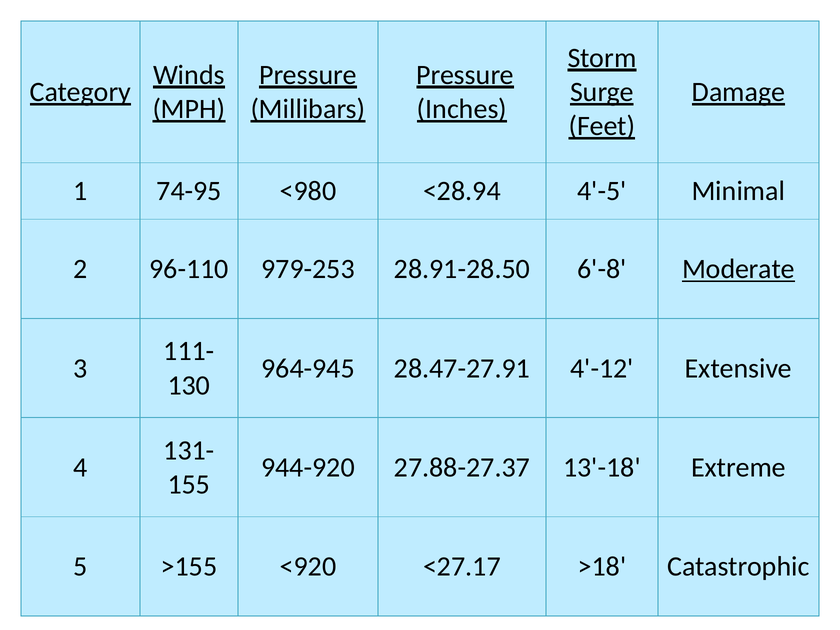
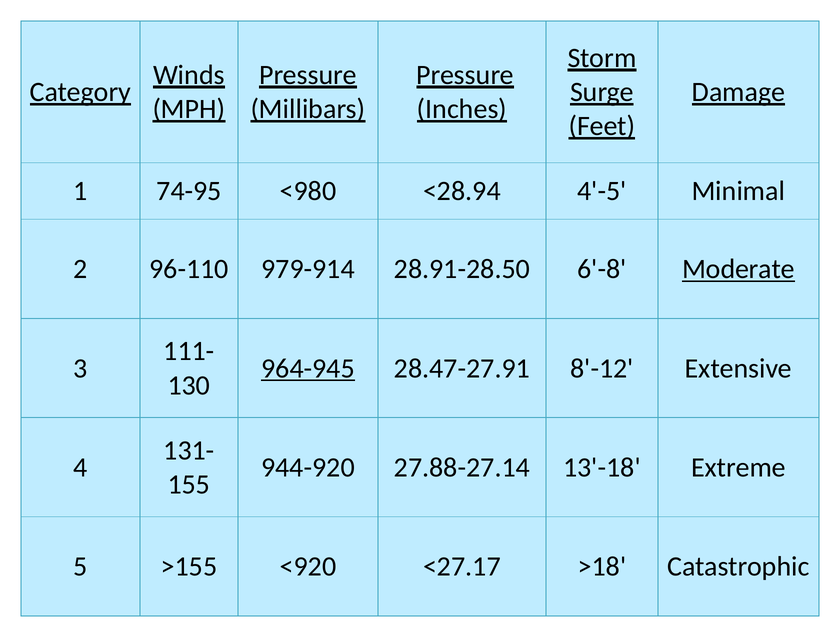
979-253: 979-253 -> 979-914 (308, 269)
964-945 underline: none -> present (308, 368)
4'-12: 4'-12 -> 8'-12 (602, 368)
27.88-27.37: 27.88-27.37 -> 27.88-27.14 (462, 467)
